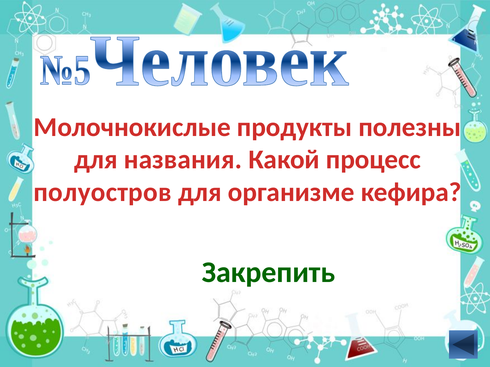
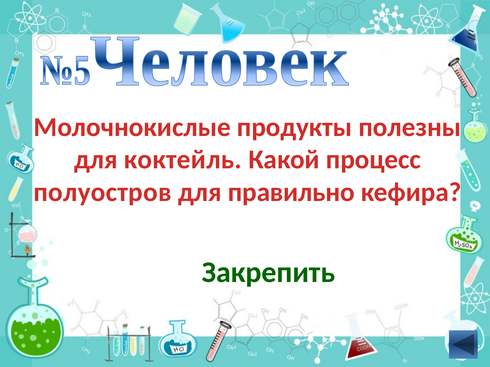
названия: названия -> коктейль (183, 160)
организме: организме -> правильно (291, 193)
